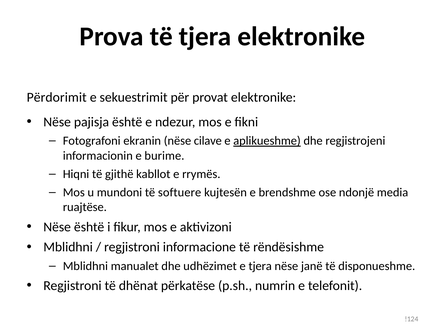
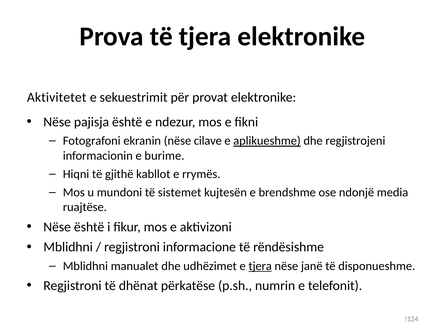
Përdorimit: Përdorimit -> Aktivitetet (57, 97)
softuere: softuere -> sistemet (180, 192)
tjera underline: none -> present (260, 266)
